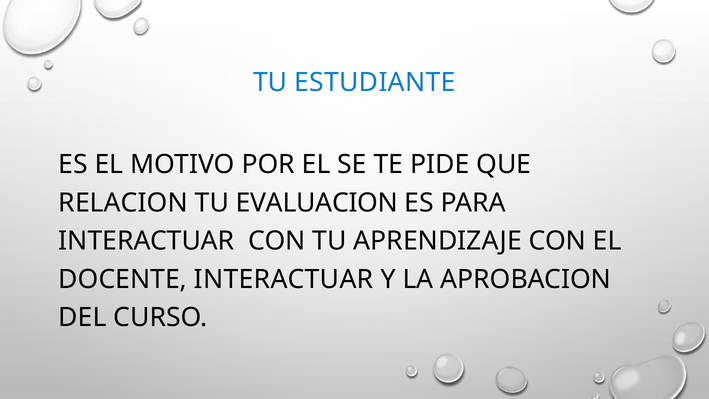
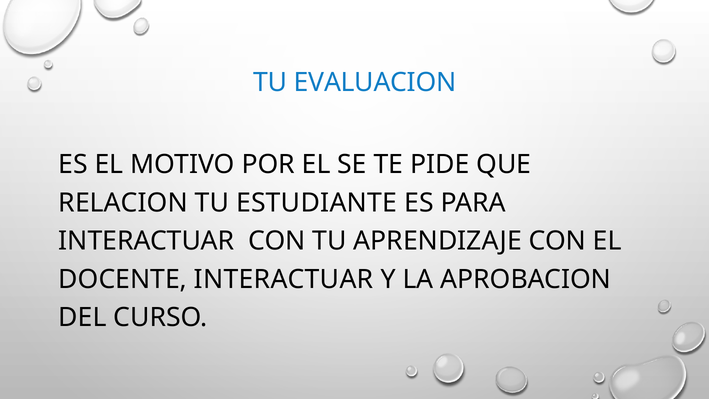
ESTUDIANTE: ESTUDIANTE -> EVALUACION (375, 82)
EVALUACION: EVALUACION -> ESTUDIANTE (317, 203)
